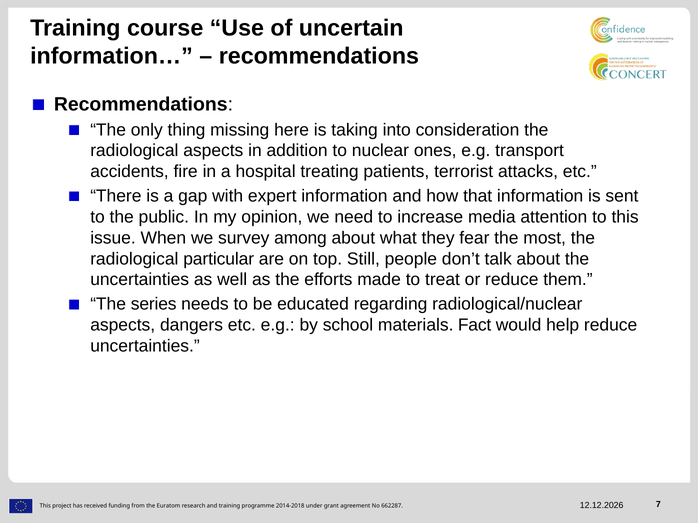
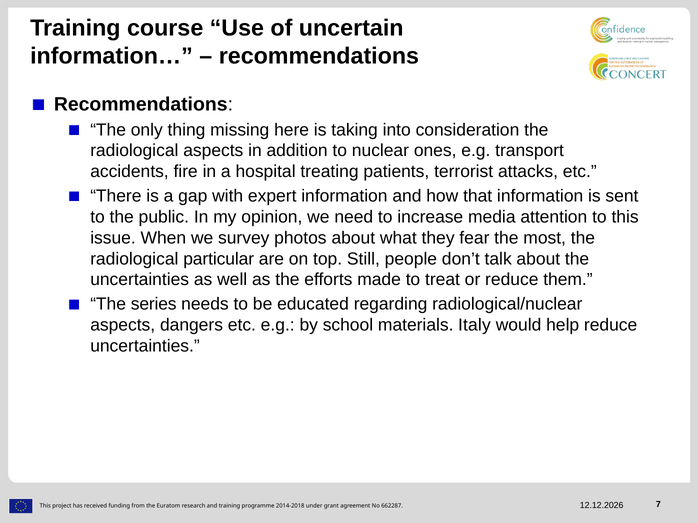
among: among -> photos (300, 238)
Fact: Fact -> Italy (474, 325)
